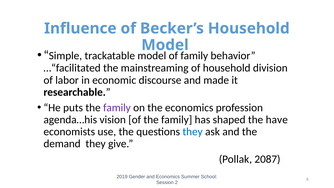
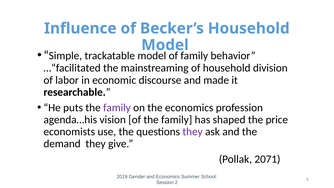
have: have -> price (277, 120)
they colour: blue -> purple (193, 132)
2087: 2087 -> 2071 (267, 159)
